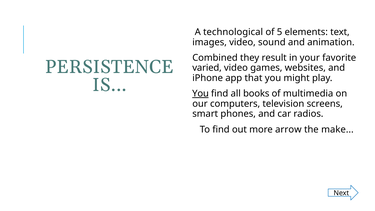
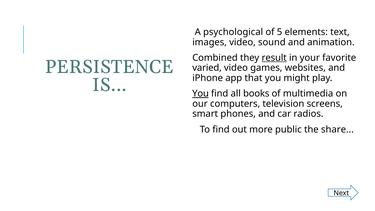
technological: technological -> psychological (233, 32)
result underline: none -> present (274, 58)
arrow: arrow -> public (288, 129)
make: make -> share (337, 129)
